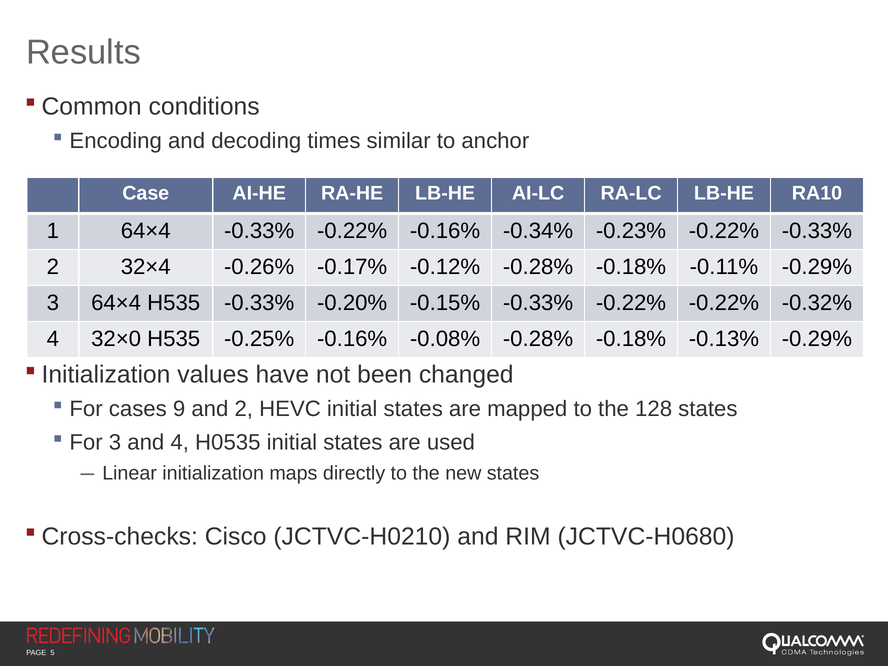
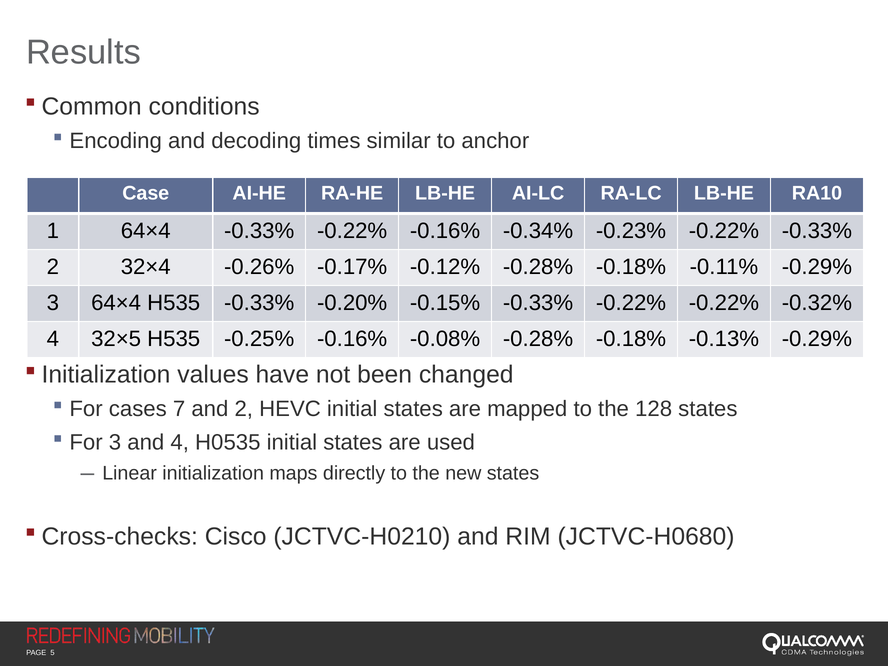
32×0: 32×0 -> 32×5 (116, 339)
9: 9 -> 7 (179, 409)
